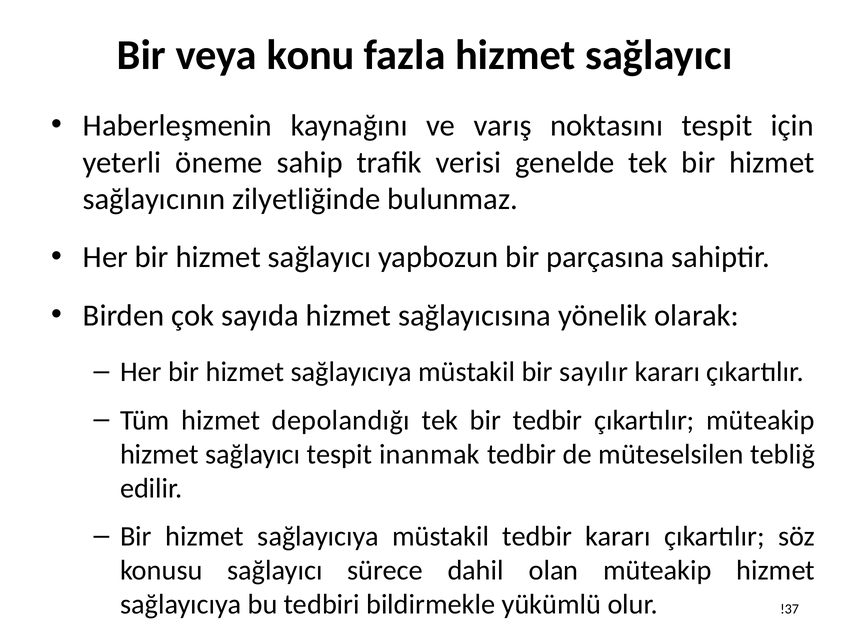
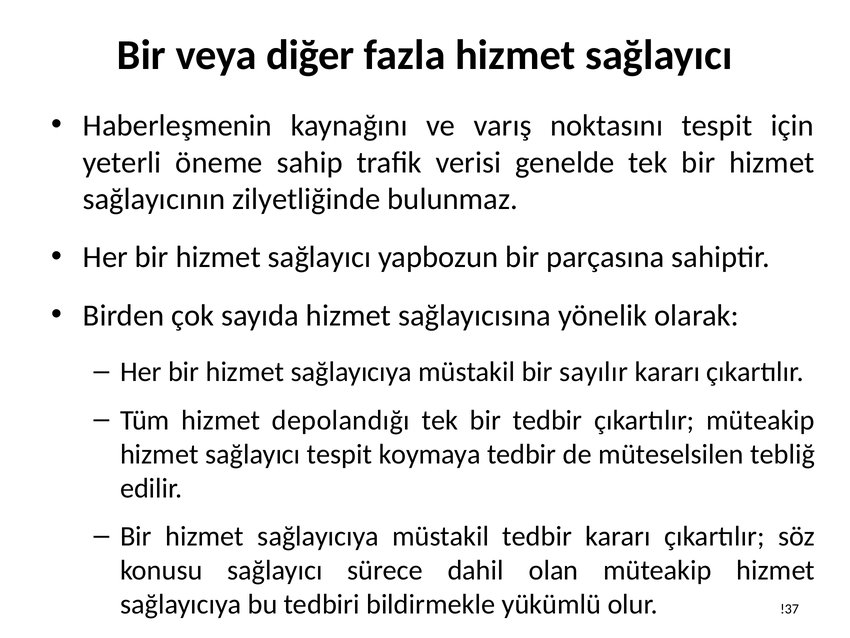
konu: konu -> diğer (310, 55)
inanmak: inanmak -> koymaya (430, 454)
